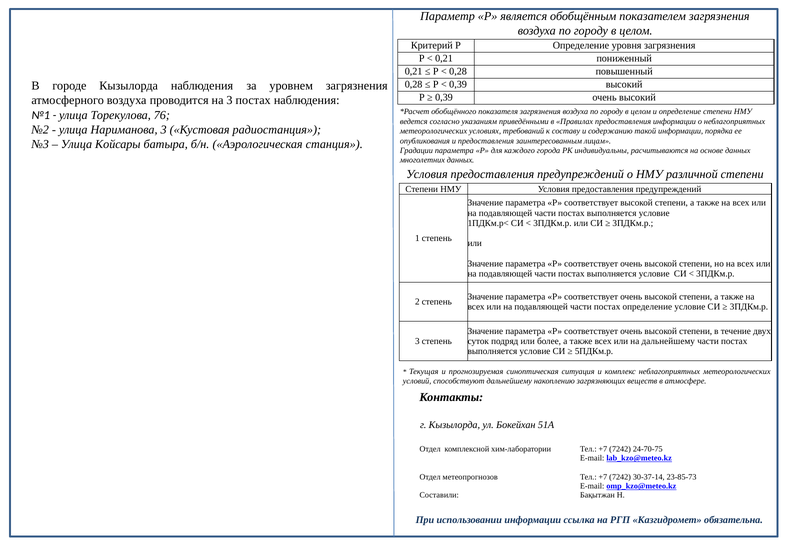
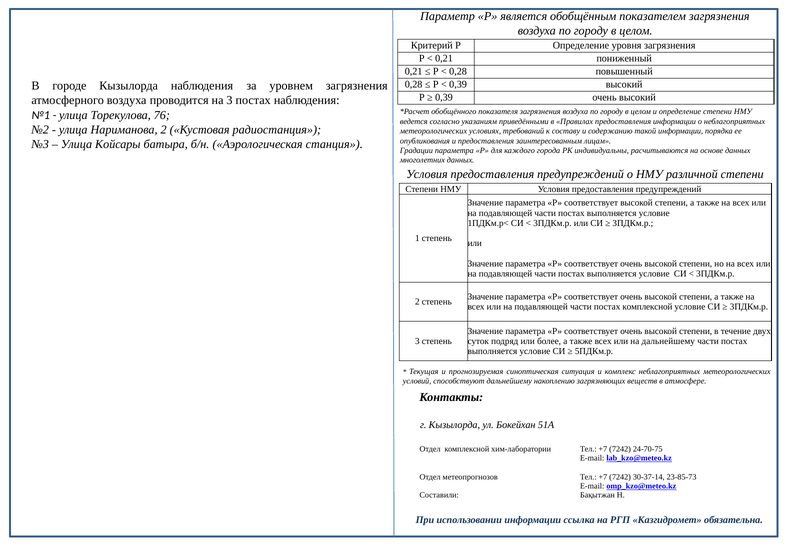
Нариманова 3: 3 -> 2 (164, 130)
постах определение: определение -> комплексной (647, 307)
